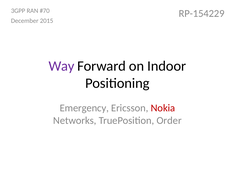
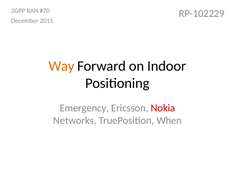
RP-154229: RP-154229 -> RP-102229 (202, 13)
Way colour: purple -> orange (61, 66)
Order: Order -> When (169, 121)
